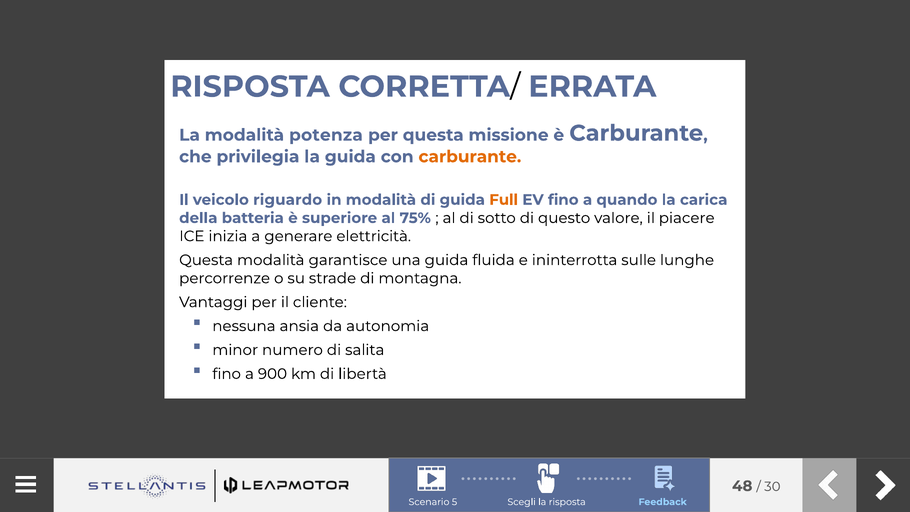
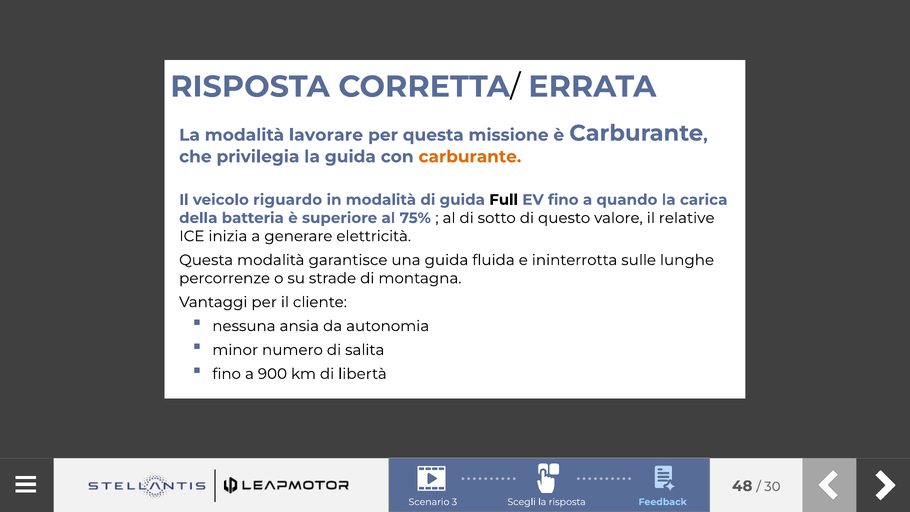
potenza: potenza -> lavorare (326, 135)
Full colour: orange -> black (504, 200)
piacere: piacere -> relative (687, 218)
5: 5 -> 3 (454, 502)
